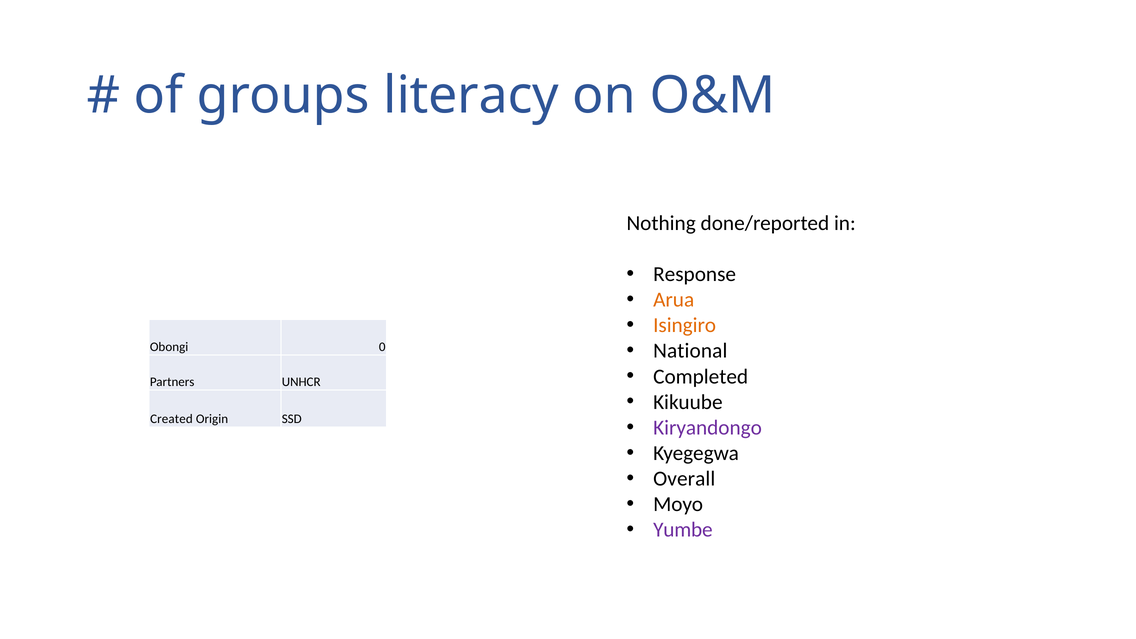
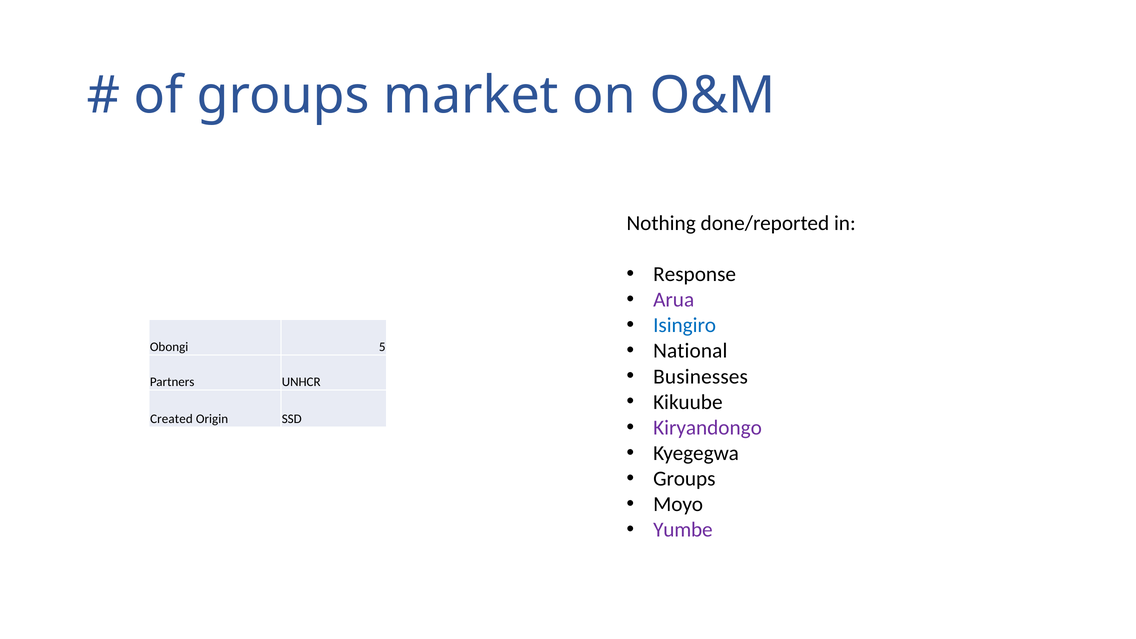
literacy: literacy -> market (471, 95)
Arua colour: orange -> purple (674, 300)
Isingiro colour: orange -> blue (685, 325)
0: 0 -> 5 (382, 347)
Completed: Completed -> Businesses (701, 377)
Overall: Overall -> Groups (684, 479)
